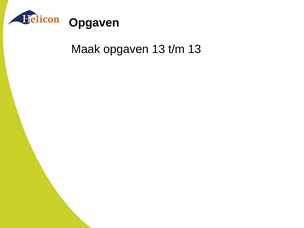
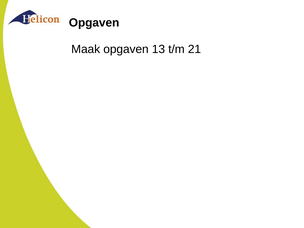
t/m 13: 13 -> 21 (194, 49)
